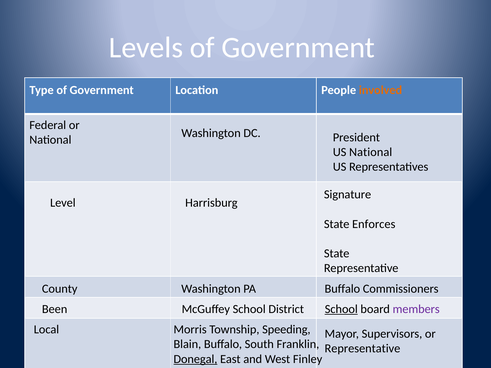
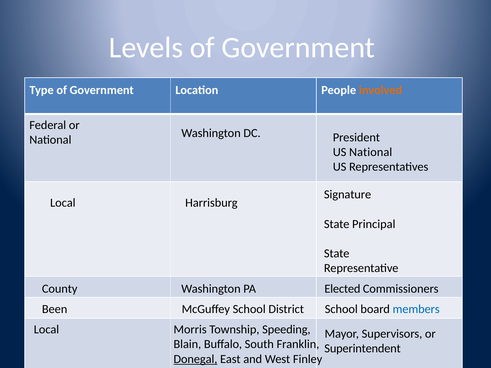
Level: Level -> Local (63, 203)
Enforces: Enforces -> Principal (374, 224)
PA Buffalo: Buffalo -> Elected (342, 289)
School underline: present -> none (341, 309)
members colour: purple -> blue (416, 309)
Representative: Representative -> Superintendent (363, 349)
